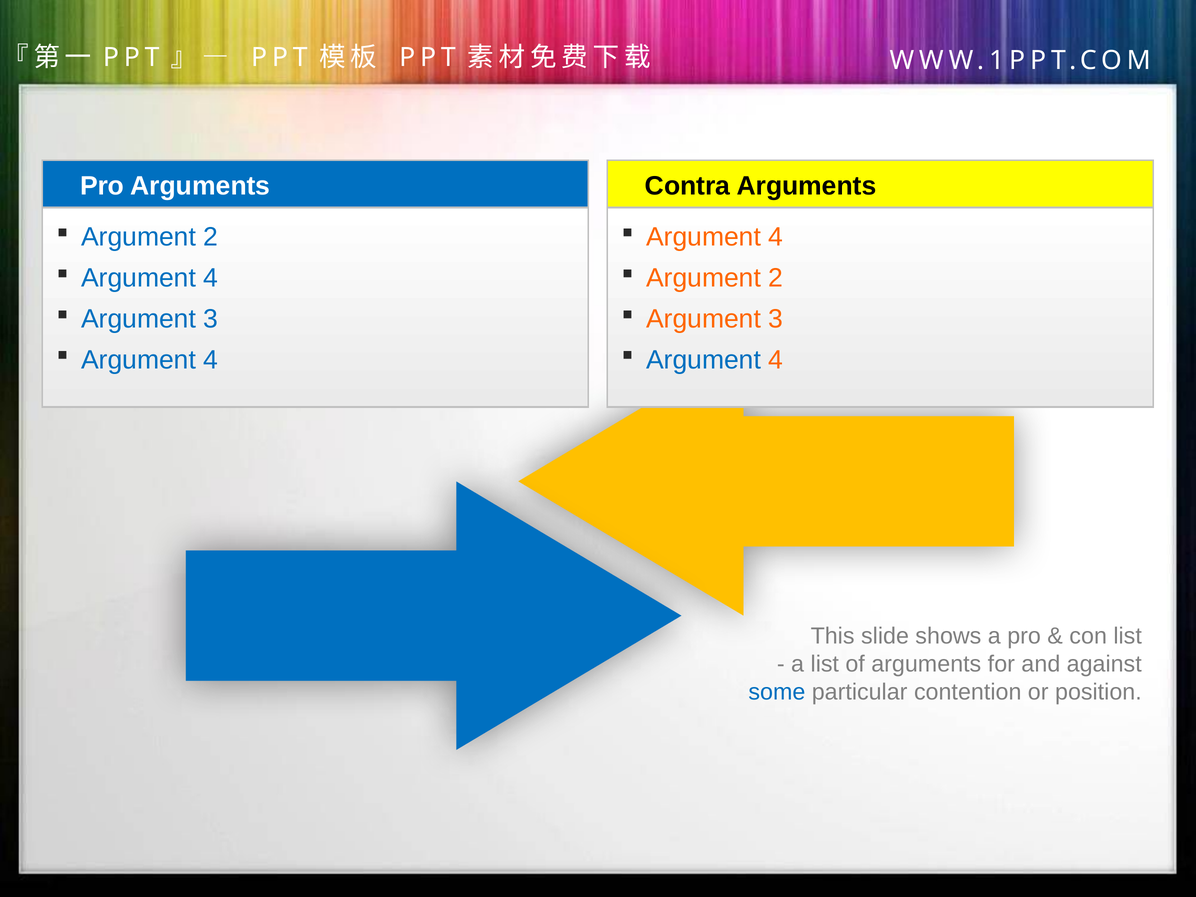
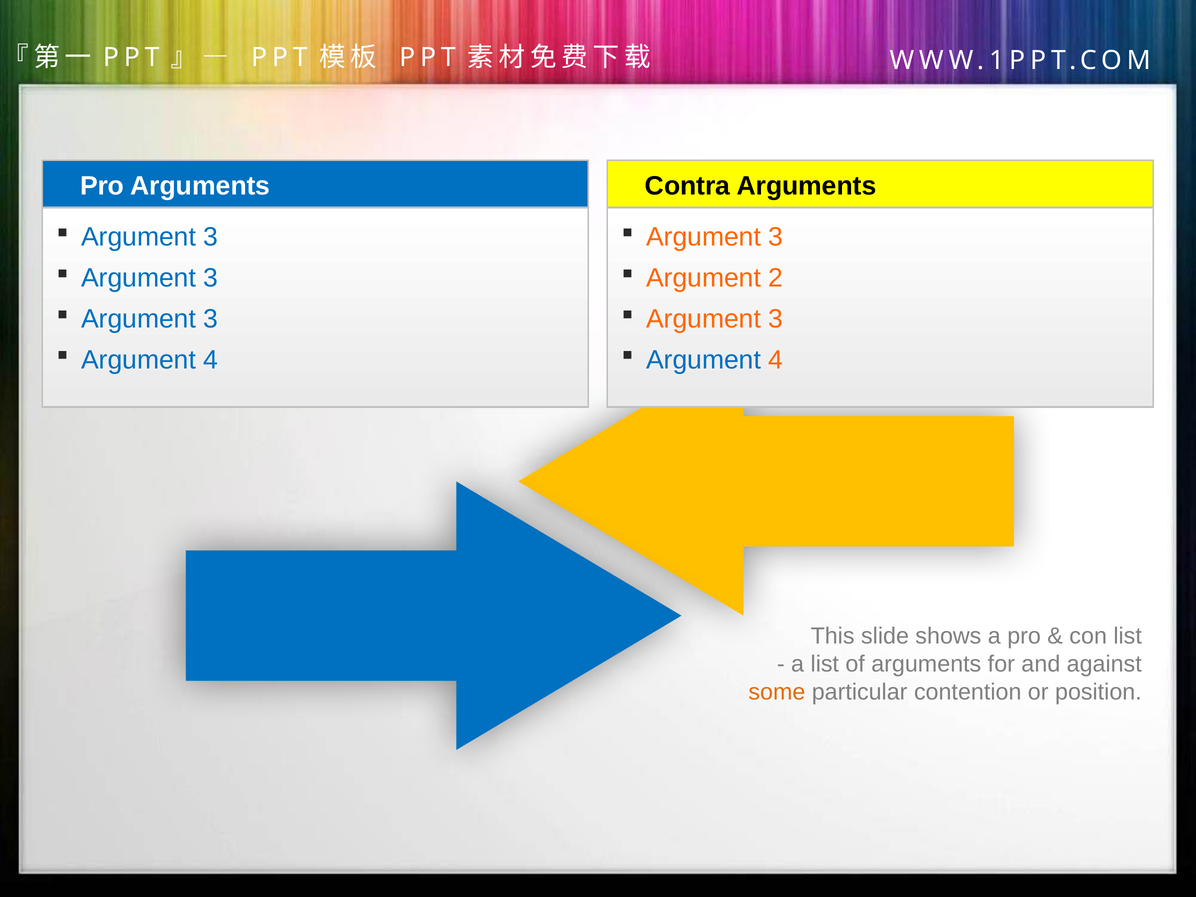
2: 2 -> 3 (211, 237)
4: 4 -> 3 (776, 237)
4: 4 -> 3 (211, 278)
some colour: blue -> orange (777, 692)
